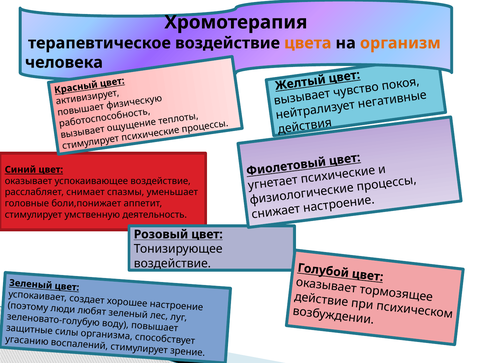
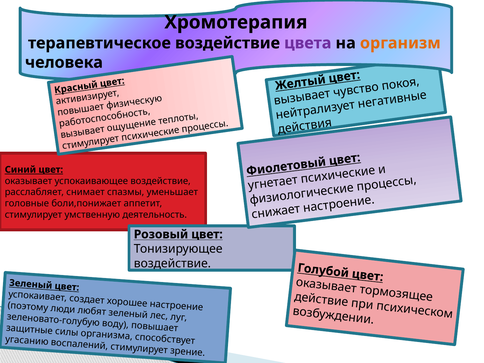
цвета colour: orange -> purple (308, 43)
